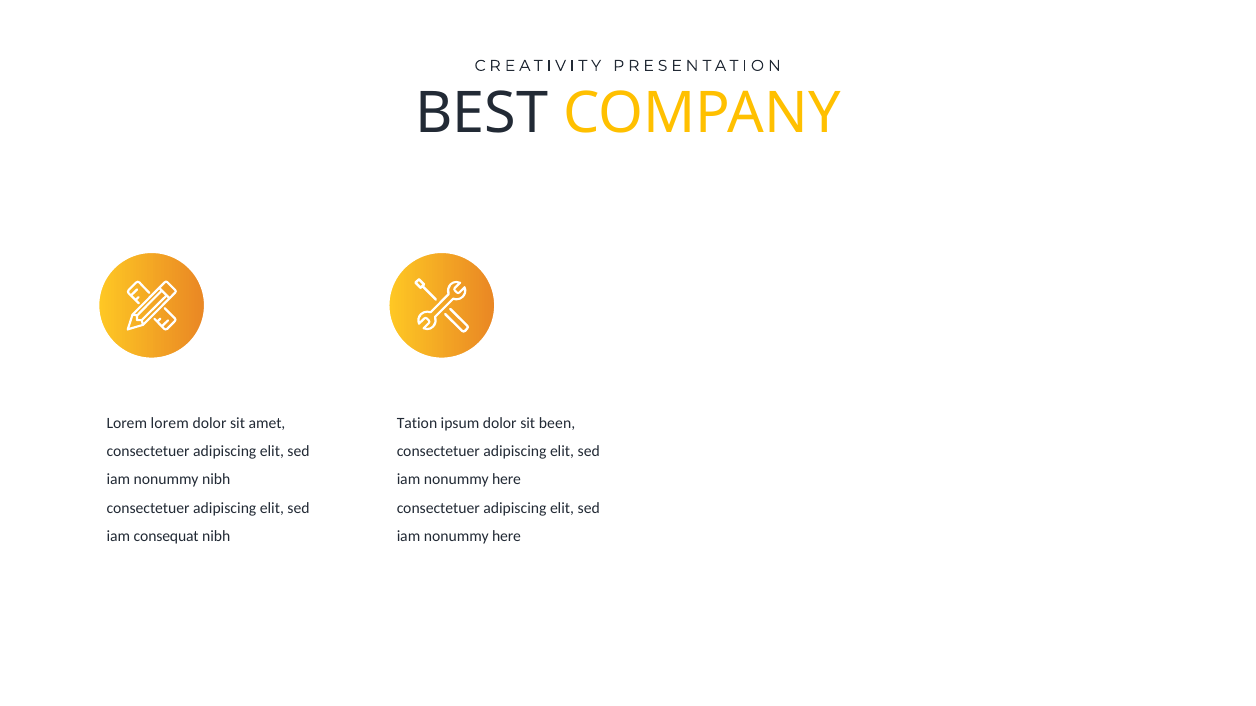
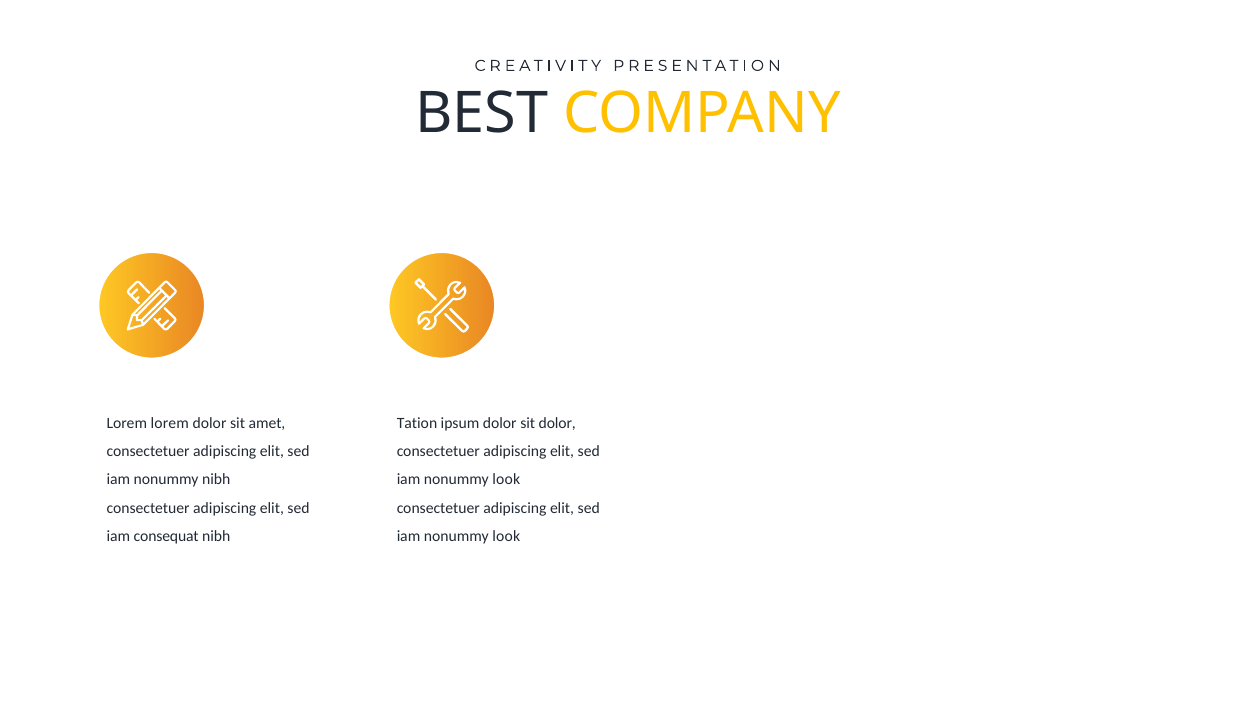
sit been: been -> dolor (557, 423)
here: here -> look (506, 480)
here: here -> look (506, 537)
